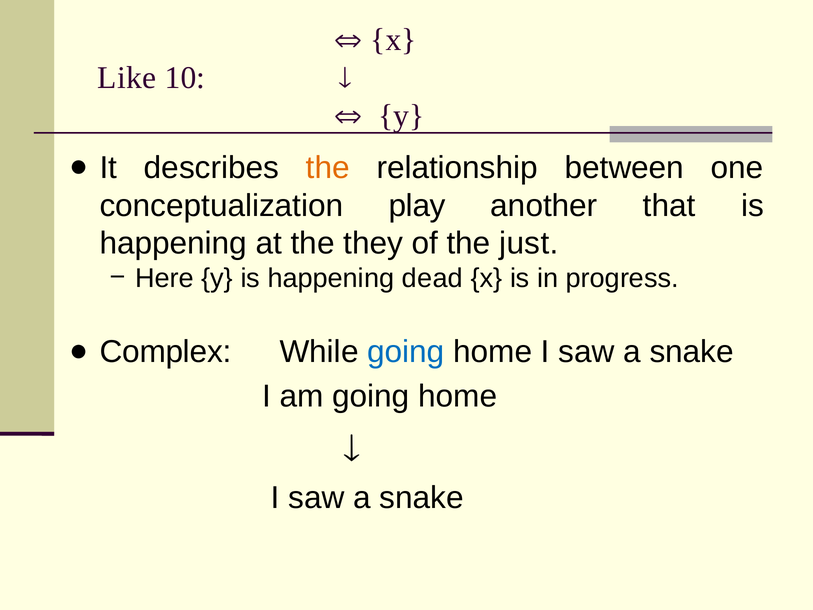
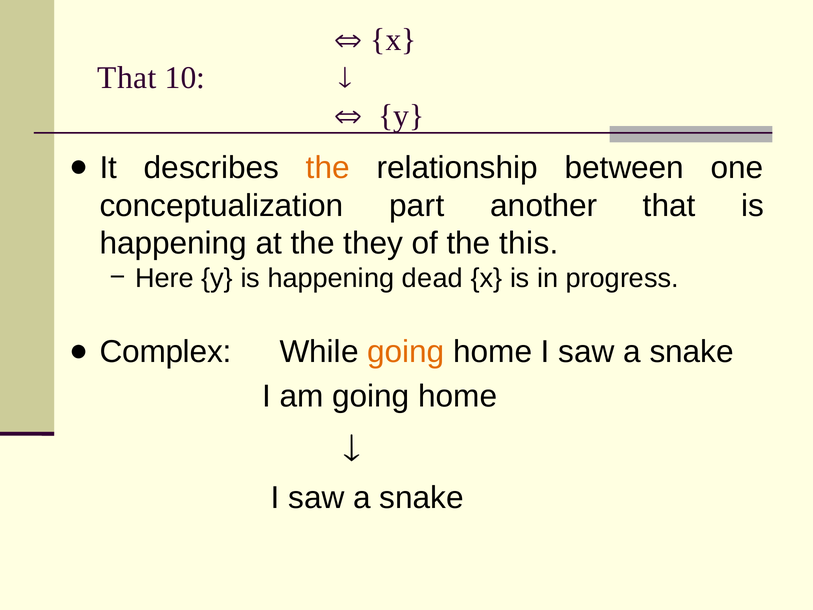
Like: Like -> That (127, 78)
play: play -> part (417, 205)
just: just -> this (529, 243)
going colour: blue -> orange (406, 352)
